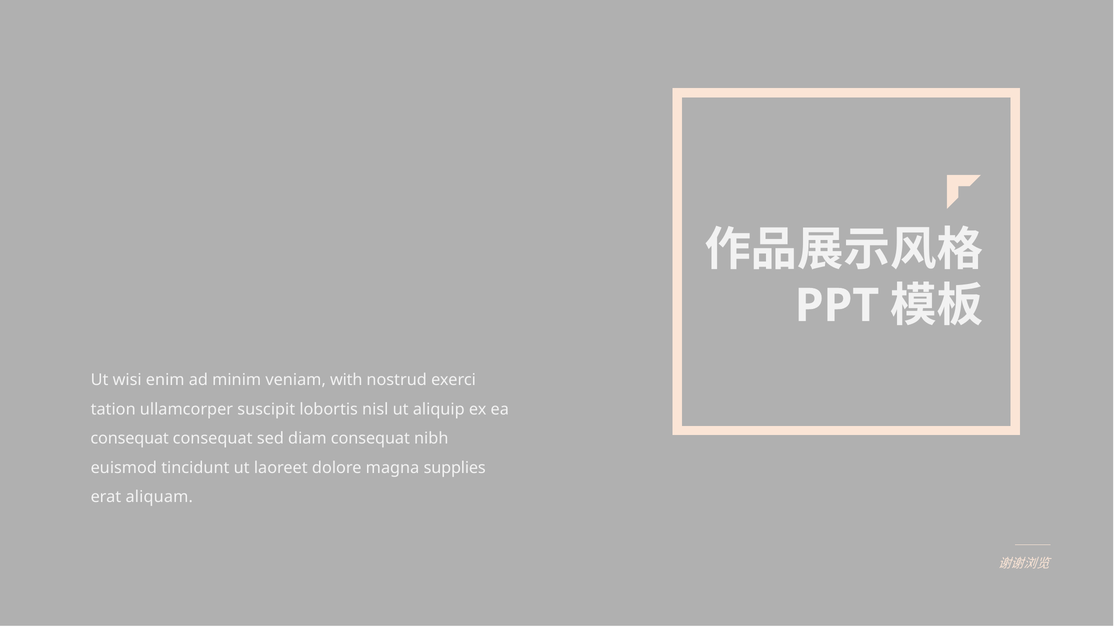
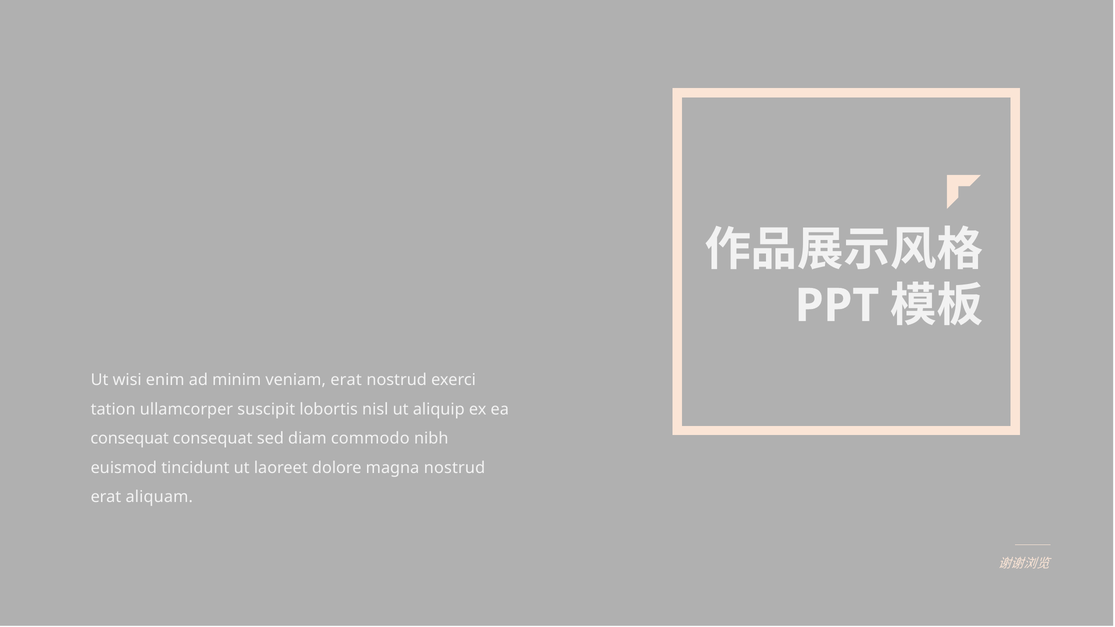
veniam with: with -> erat (346, 380)
diam consequat: consequat -> commodo (370, 439)
magna supplies: supplies -> nostrud (455, 468)
